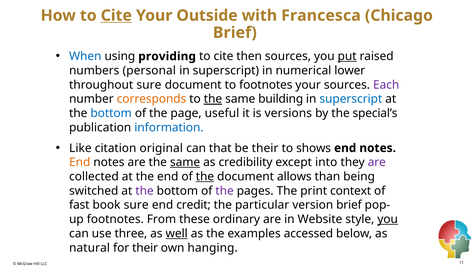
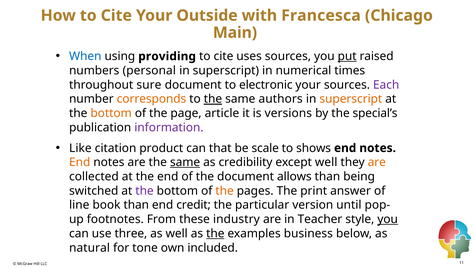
Cite underline: present -> none (116, 15)
Brief: Brief -> Main (235, 33)
then: then -> uses (249, 56)
lower: lower -> times (350, 70)
to footnotes: footnotes -> electronic (266, 85)
building: building -> authors (281, 99)
superscript colour: blue -> orange (351, 99)
bottom colour: blue -> orange (111, 113)
useful: useful -> article (222, 113)
information colour: blue -> purple (169, 127)
original: original -> product (161, 148)
be their: their -> scale (265, 148)
except into: into -> well (326, 162)
are colour: purple -> orange (377, 162)
the underline: present -> none (205, 176)
the colour: purple -> orange (225, 191)
context: context -> answer (351, 191)
fast: fast -> line (79, 205)
book sure: sure -> than (136, 205)
version brief: brief -> until (349, 205)
ordinary: ordinary -> industry (236, 219)
Website: Website -> Teacher (320, 219)
well underline: present -> none (177, 233)
the underline: none -> present (215, 233)
accessed: accessed -> business (308, 233)
for their: their -> tone (145, 247)
hanging: hanging -> included (213, 247)
